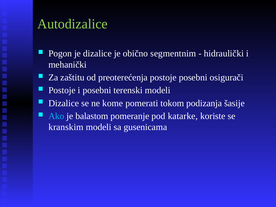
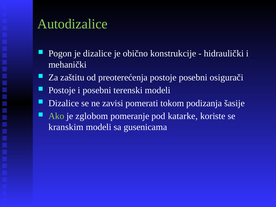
segmentnim: segmentnim -> konstrukcije (173, 54)
kome: kome -> zavisi (113, 103)
Ako colour: light blue -> light green (56, 116)
balastom: balastom -> zglobom (92, 116)
